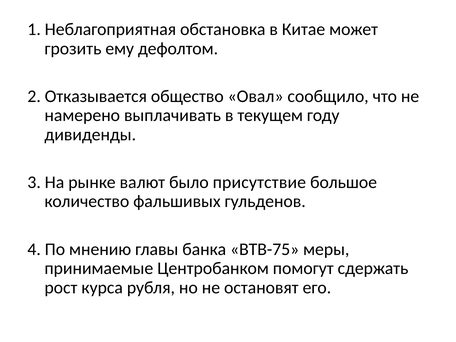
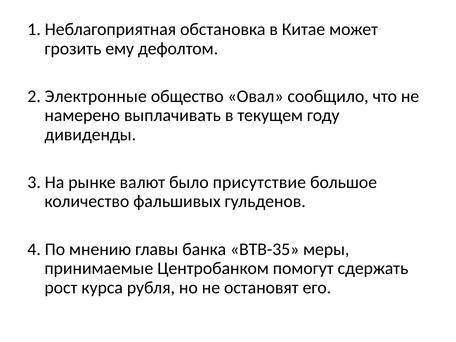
Отказывается: Отказывается -> Электронные (96, 96)
ВТВ-75: ВТВ-75 -> ВТВ-35 (265, 249)
